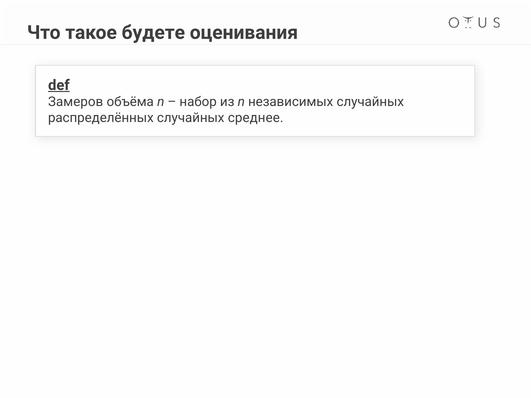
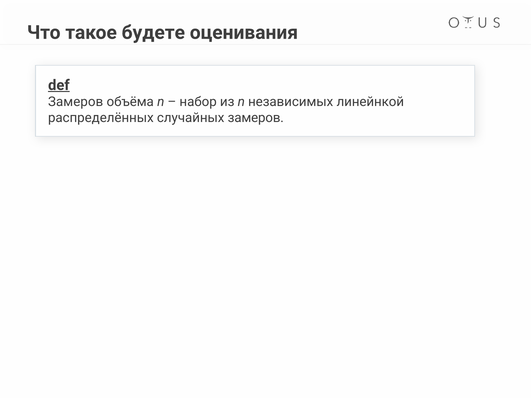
независимых случайных: случайных -> линейнкой (370, 102)
случайных среднее: среднее -> замеров (256, 118)
